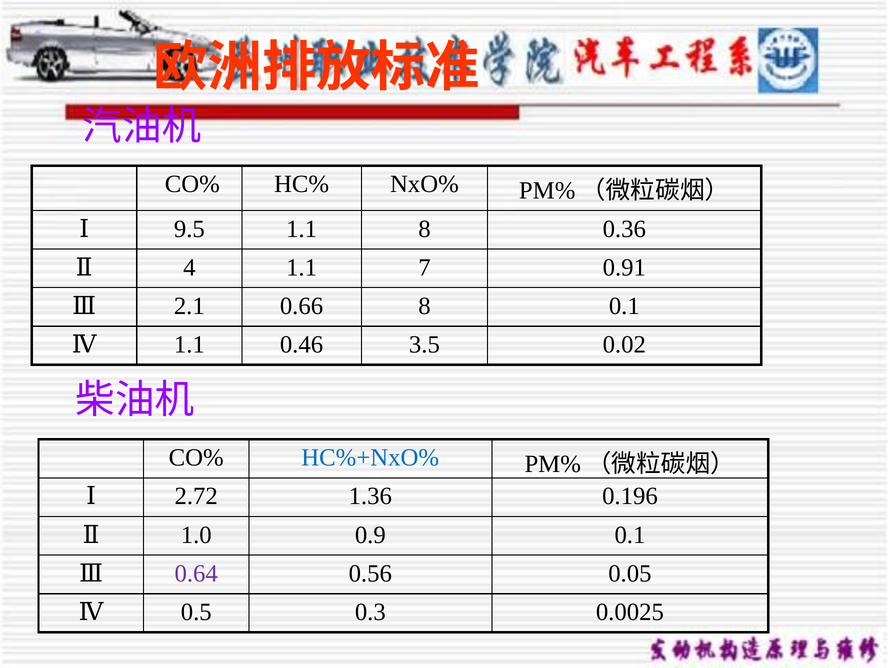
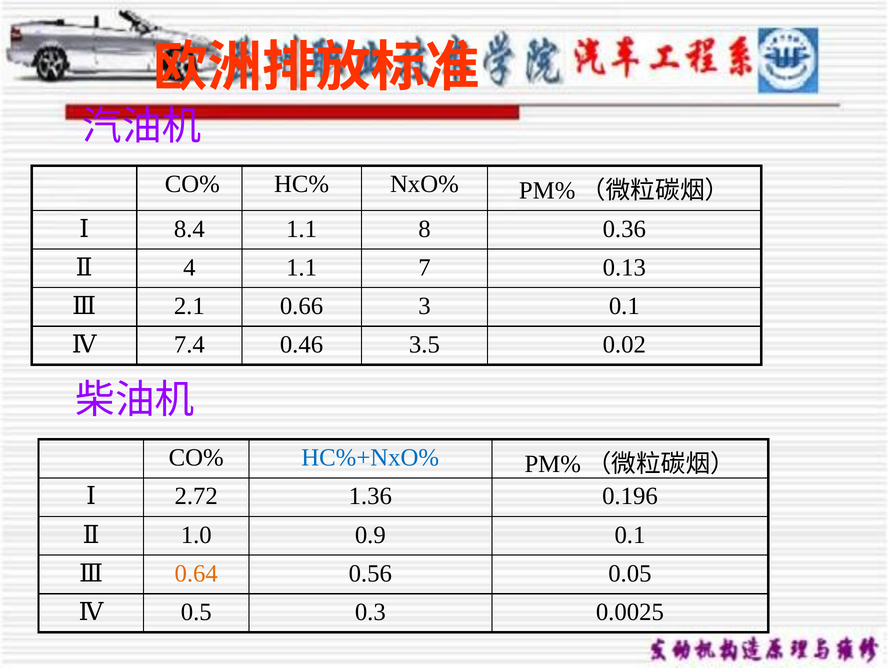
9.5: 9.5 -> 8.4 (189, 229)
0.91: 0.91 -> 0.13 (624, 268)
0.66 8: 8 -> 3 (424, 306)
Ⅳ 1.1: 1.1 -> 7.4 (189, 345)
0.64 colour: purple -> orange (196, 574)
